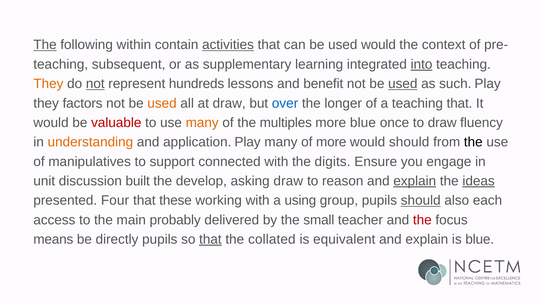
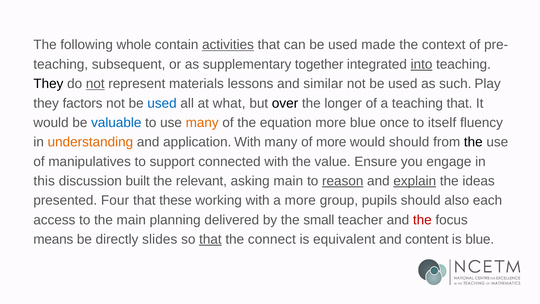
The underline: present -> none (45, 45)
within: within -> whole (134, 45)
used would: would -> made (378, 45)
learning: learning -> together (319, 64)
They colour: orange -> black (48, 84)
hundreds: hundreds -> materials (196, 84)
benefit: benefit -> similar (323, 84)
used underline: present -> none (403, 84)
used colour: orange -> blue (162, 103)
at draw: draw -> what (229, 103)
over colour: blue -> black (285, 103)
valuable colour: red -> blue (116, 123)
multiples: multiples -> equation (286, 123)
to draw: draw -> itself (442, 123)
application Play: Play -> With (248, 142)
digits: digits -> value (333, 161)
unit: unit -> this (44, 181)
develop: develop -> relevant (201, 181)
asking draw: draw -> main (288, 181)
reason underline: none -> present (343, 181)
ideas underline: present -> none (479, 181)
a using: using -> more (300, 200)
should underline: present -> none (421, 200)
probably: probably -> planning (175, 220)
directly pupils: pupils -> slides (160, 239)
collated: collated -> connect (272, 239)
explain: explain -> content (427, 239)
